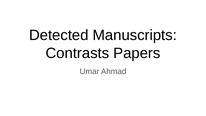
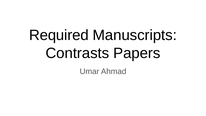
Detected: Detected -> Required (59, 35)
